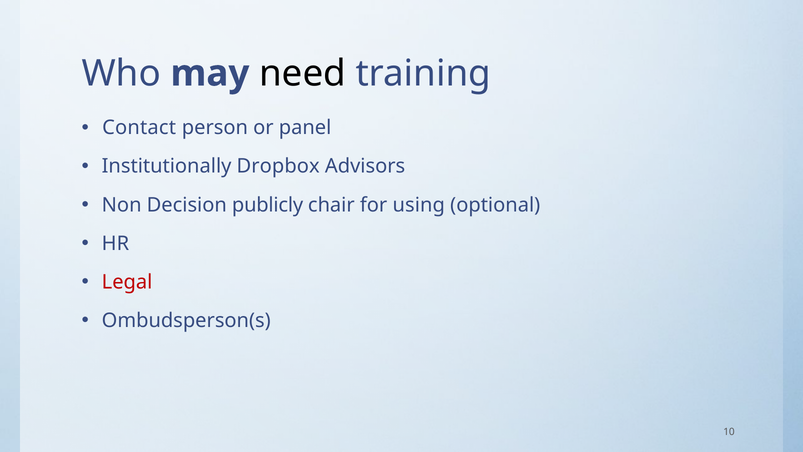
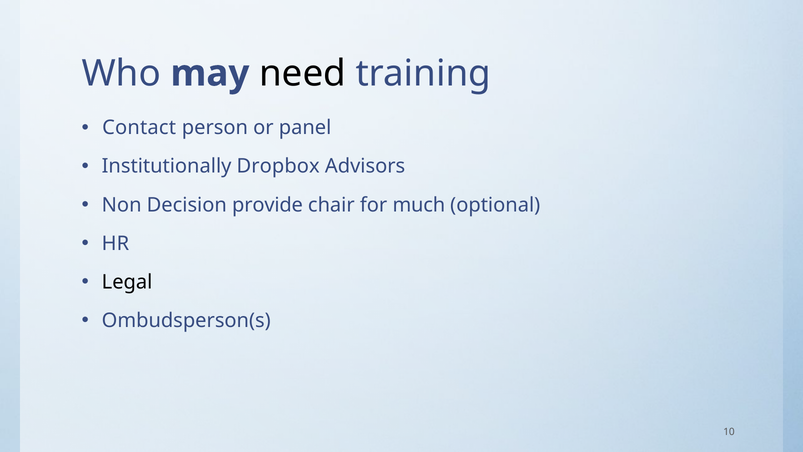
publicly: publicly -> provide (268, 205)
using: using -> much (419, 205)
Legal colour: red -> black (127, 282)
